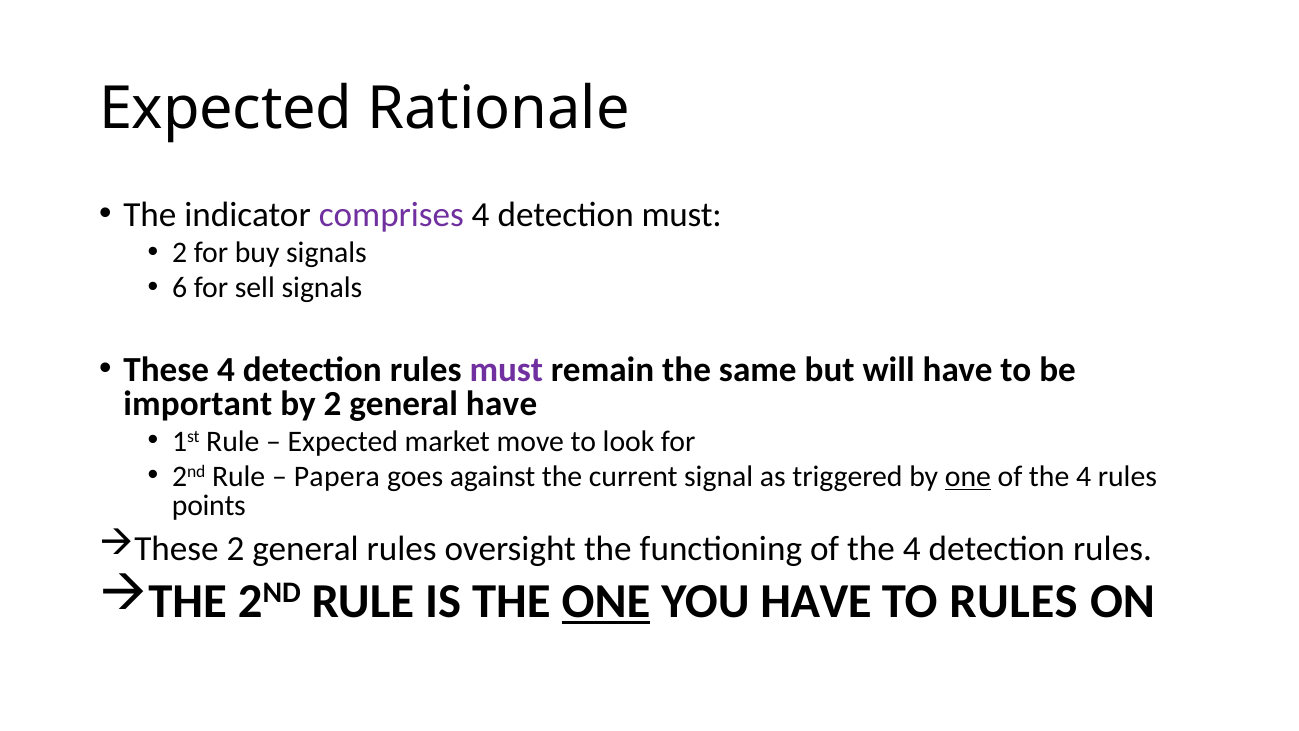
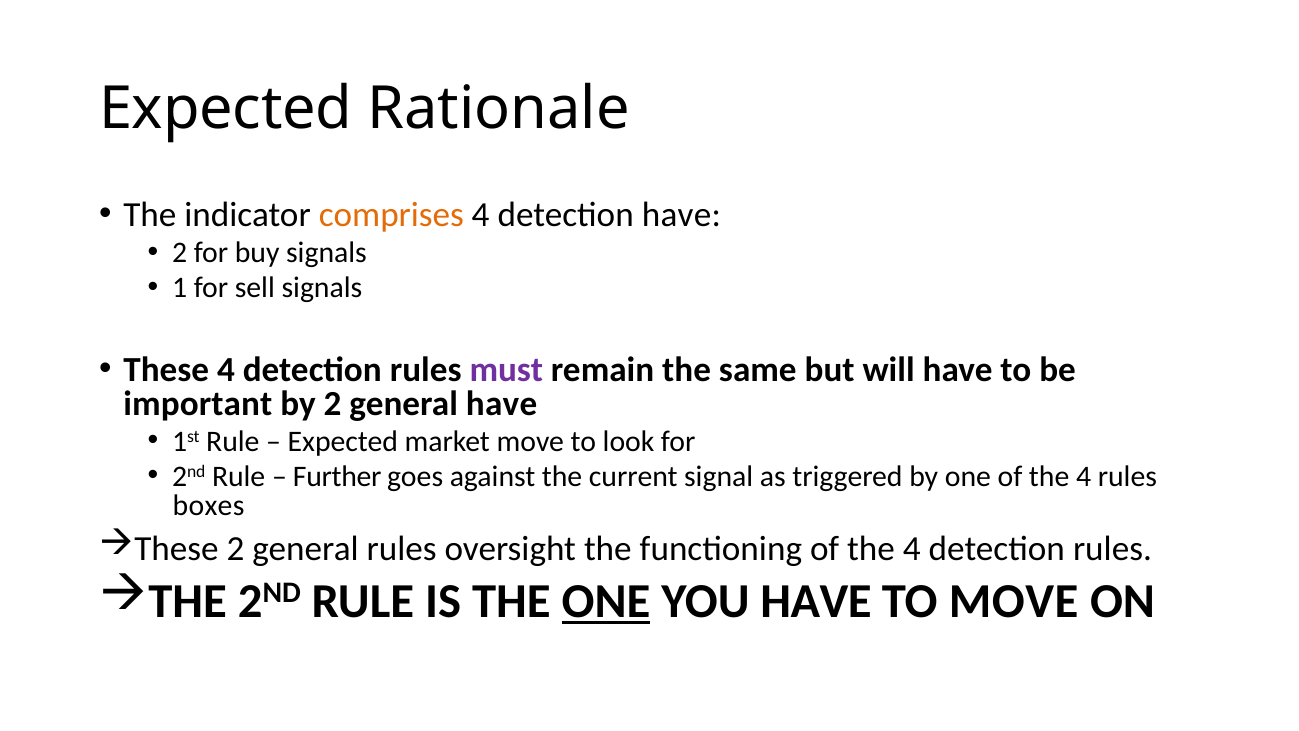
comprises colour: purple -> orange (391, 215)
detection must: must -> have (681, 215)
6: 6 -> 1 (180, 288)
Papera: Papera -> Further (337, 477)
one underline: present -> none (968, 477)
points: points -> boxes (209, 505)
TO RULES: RULES -> MOVE (1014, 601)
